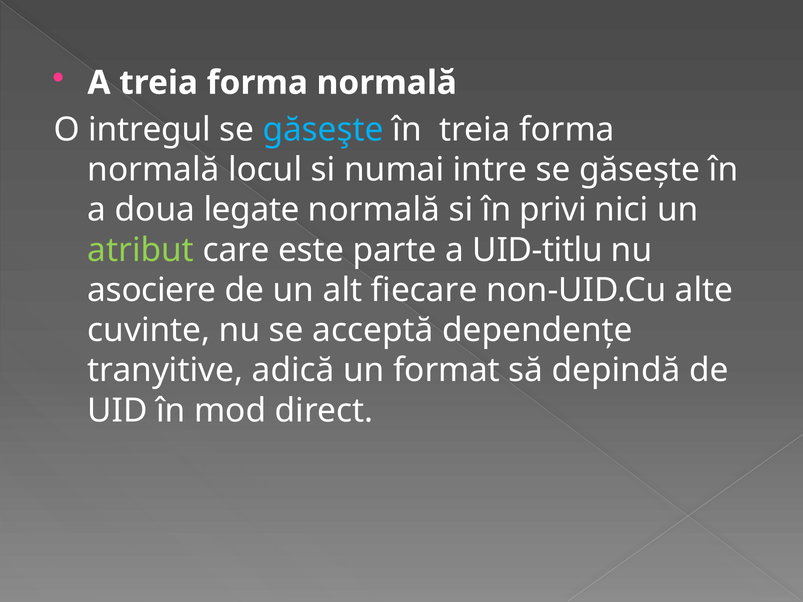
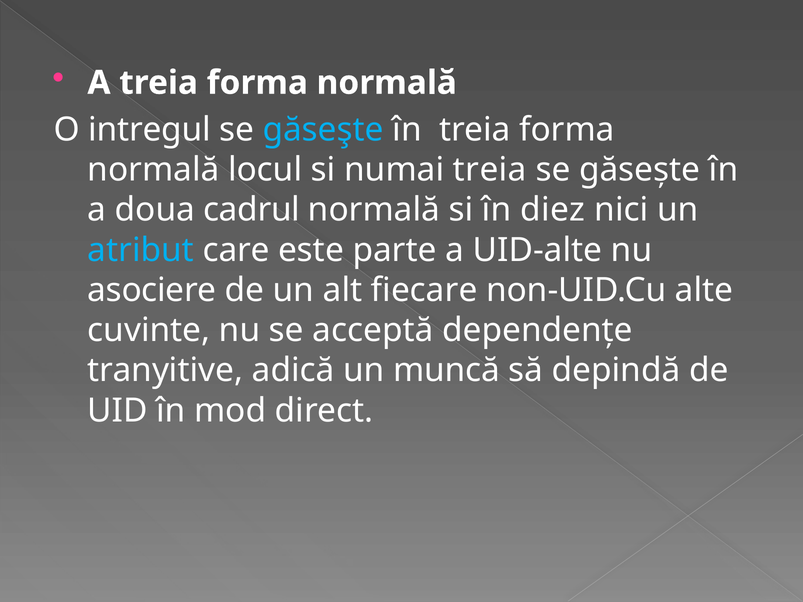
numai intre: intre -> treia (490, 170)
legate: legate -> cadrul (252, 210)
privi: privi -> diez (553, 210)
atribut colour: light green -> light blue (141, 250)
UID-titlu: UID-titlu -> UID-alte (537, 250)
format: format -> muncă (447, 371)
